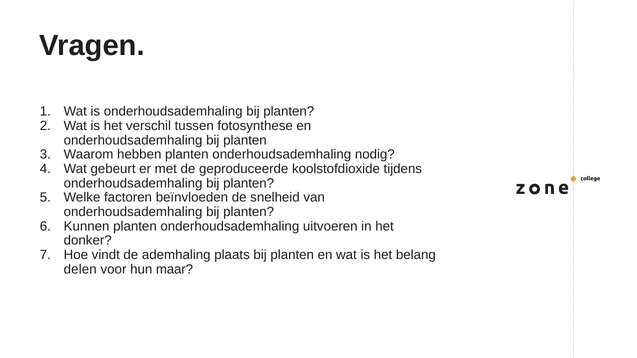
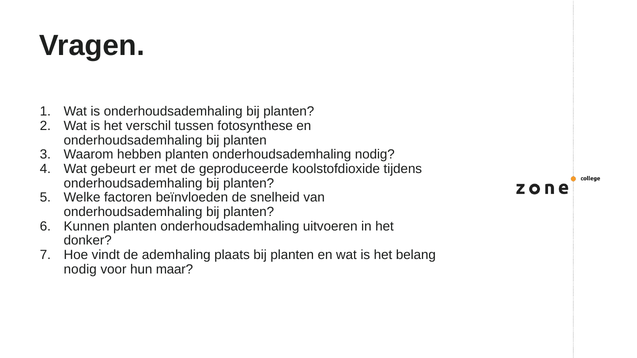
delen: delen -> nodig (80, 270)
